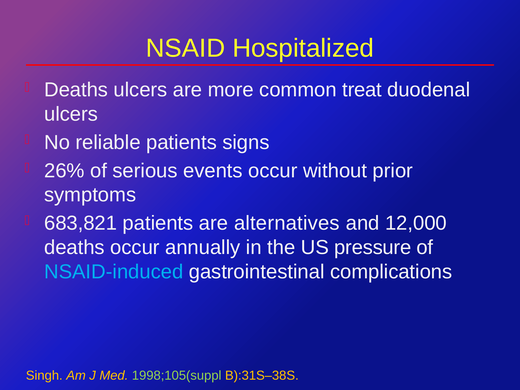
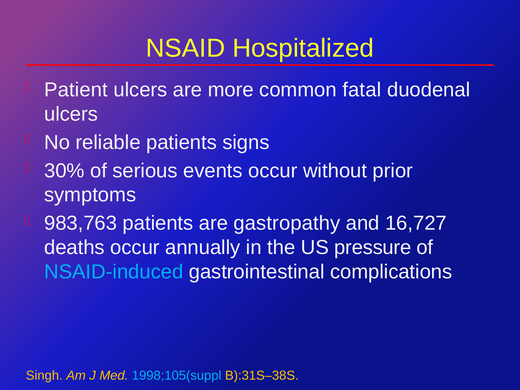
Deaths: Deaths -> Patient (76, 90)
treat: treat -> fatal (362, 90)
26%: 26% -> 30% (64, 171)
683,821: 683,821 -> 983,763 (81, 223)
alternatives: alternatives -> gastropathy (287, 223)
12,000: 12,000 -> 16,727 (416, 223)
1998;105(suppl colour: light green -> light blue (177, 376)
